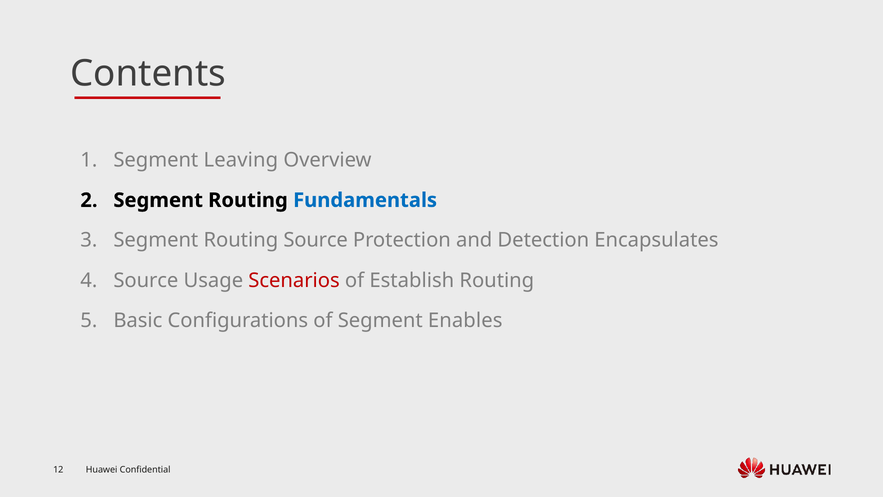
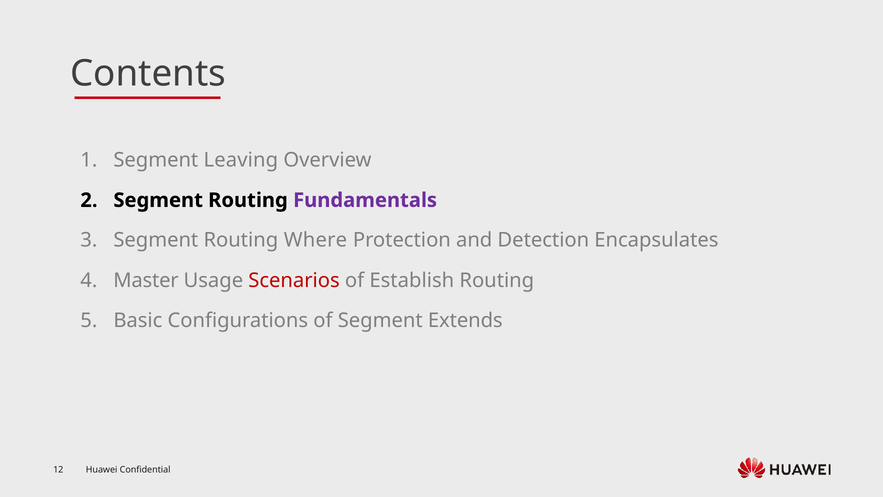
Fundamentals colour: blue -> purple (365, 200)
Routing Source: Source -> Where (315, 240)
Source: Source -> Master (146, 280)
Enables: Enables -> Extends (465, 320)
